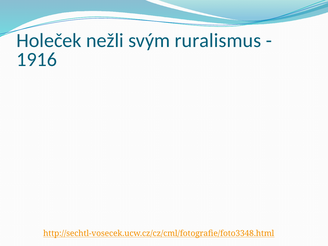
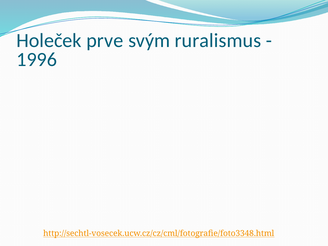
nežli: nežli -> prve (105, 40)
1916: 1916 -> 1996 (37, 60)
